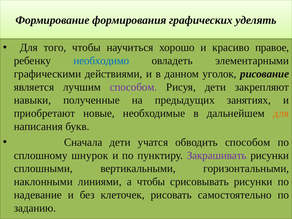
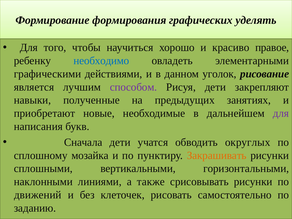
для colour: orange -> purple (281, 113)
обводить способом: способом -> округлых (248, 142)
шнурок: шнурок -> мозайка (90, 155)
Закрашивать colour: purple -> orange (217, 155)
а чтобы: чтобы -> также (151, 182)
надевание: надевание -> движений (38, 195)
